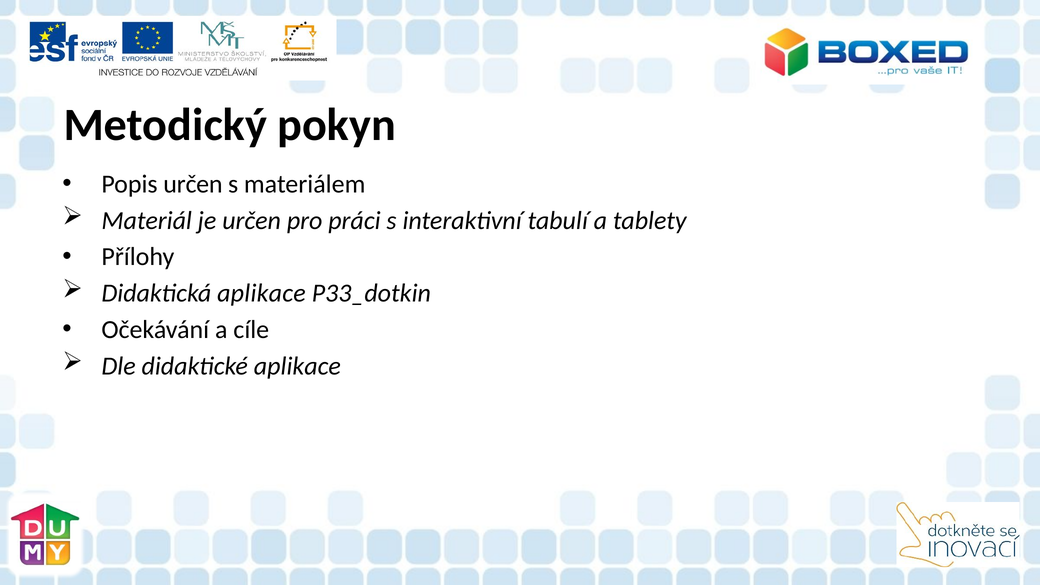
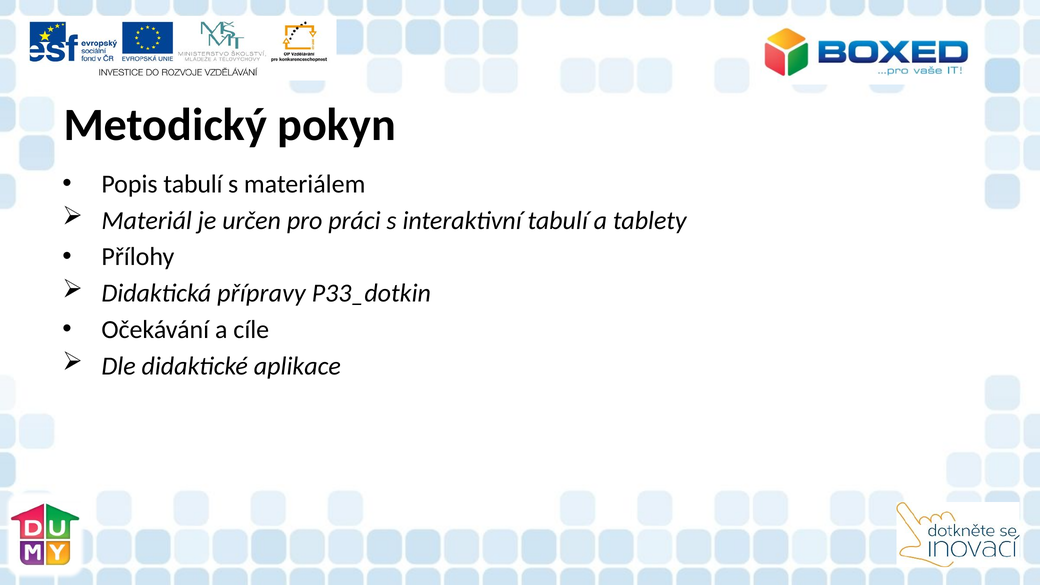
Popis určen: určen -> tabulí (193, 184)
Didaktická aplikace: aplikace -> přípravy (261, 293)
